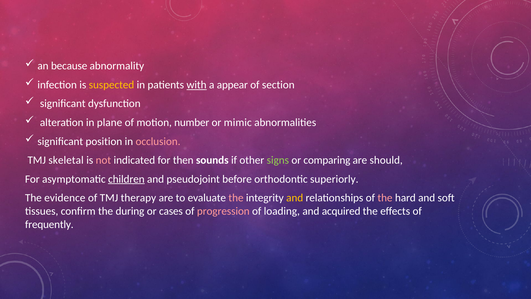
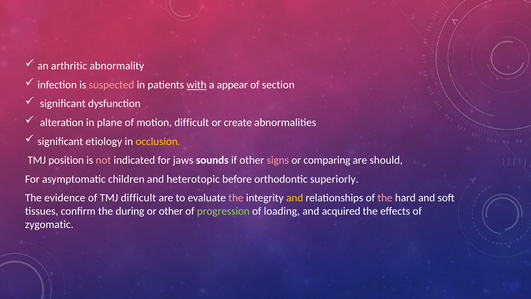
because: because -> arthritic (69, 66)
suspected colour: yellow -> pink (111, 85)
motion number: number -> difficult (192, 122)
mimic: mimic -> create (238, 122)
position: position -> etiology (104, 141)
occlusion colour: pink -> yellow (158, 141)
skeletal: skeletal -> position (66, 160)
then: then -> jaws (183, 160)
signs colour: light green -> pink (278, 160)
children underline: present -> none (126, 179)
pseudojoint: pseudojoint -> heterotopic (193, 179)
TMJ therapy: therapy -> difficult (138, 198)
or cases: cases -> other (171, 211)
progression colour: pink -> light green (223, 211)
frequently: frequently -> zygomatic (49, 224)
